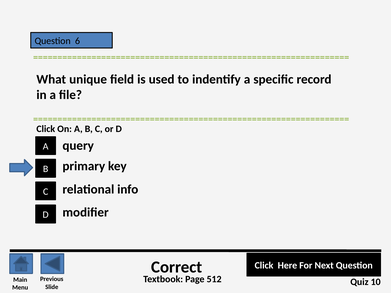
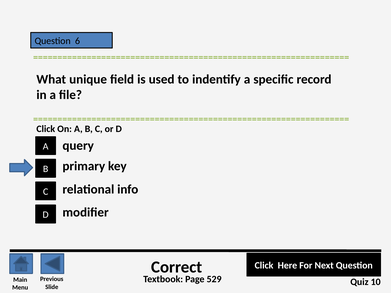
512: 512 -> 529 (214, 279)
